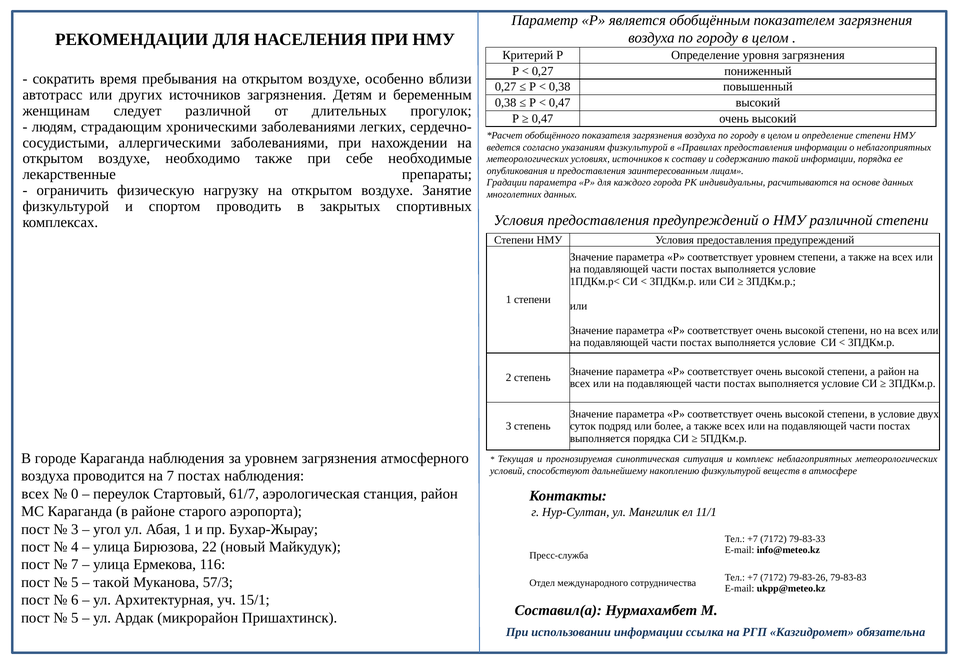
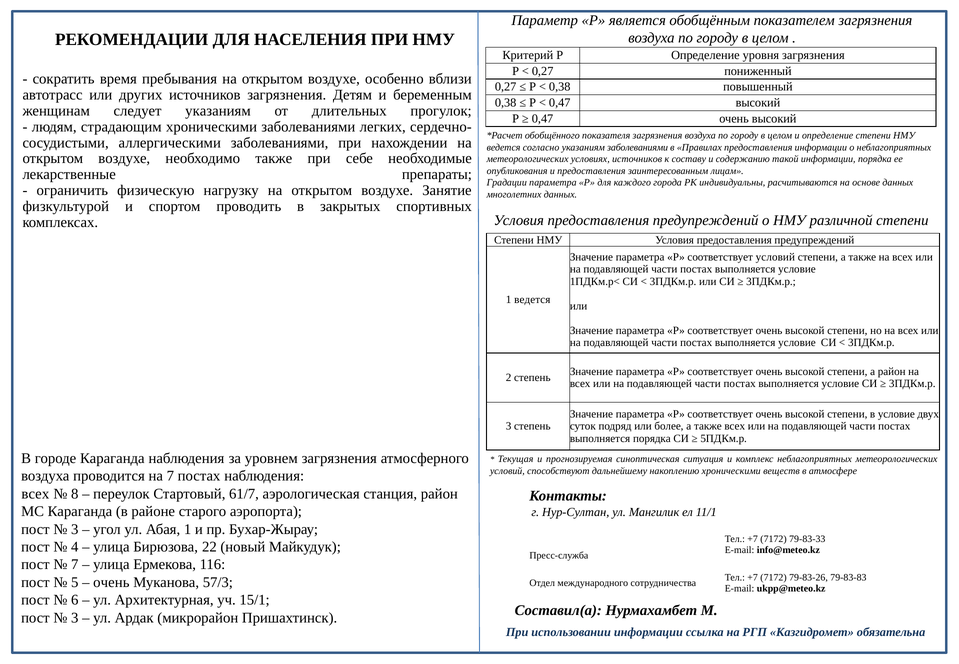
следует различной: различной -> указаниям (218, 111)
указаниям физкультурой: физкультурой -> заболеваниями (638, 147)
соответствует уровнем: уровнем -> условий (775, 257)
1 степени: степени -> ведется (532, 300)
накоплению физкультурой: физкультурой -> хроническими (731, 471)
0: 0 -> 8 (75, 494)
такой: такой -> очень (111, 582)
5: 5 -> 3 (75, 618)
